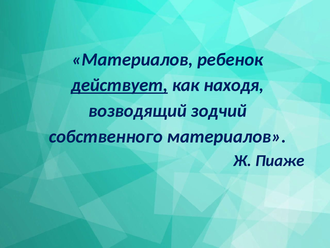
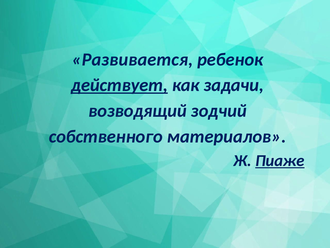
Материалов: Материалов -> Развивается (132, 59)
находя: находя -> задачи (234, 85)
Пиаже underline: none -> present (280, 160)
